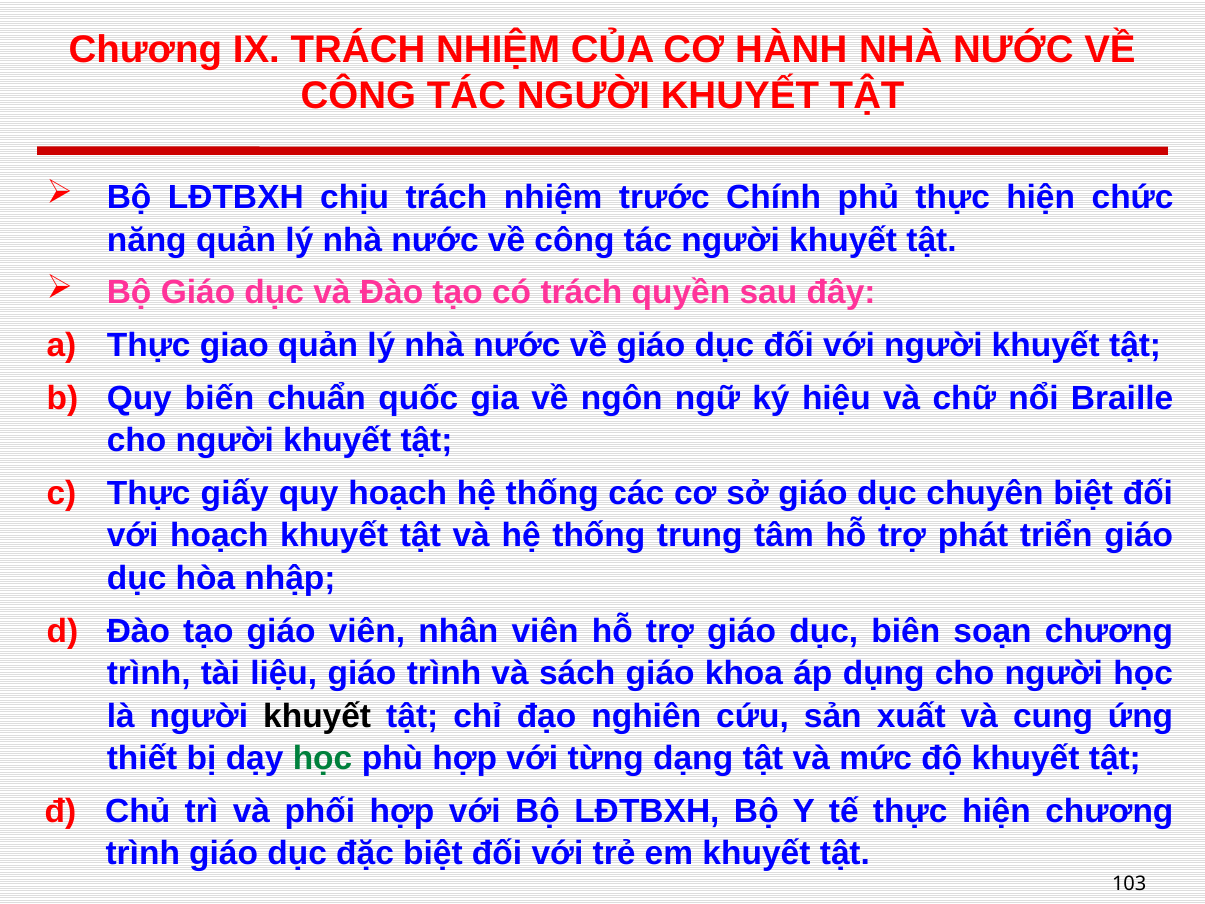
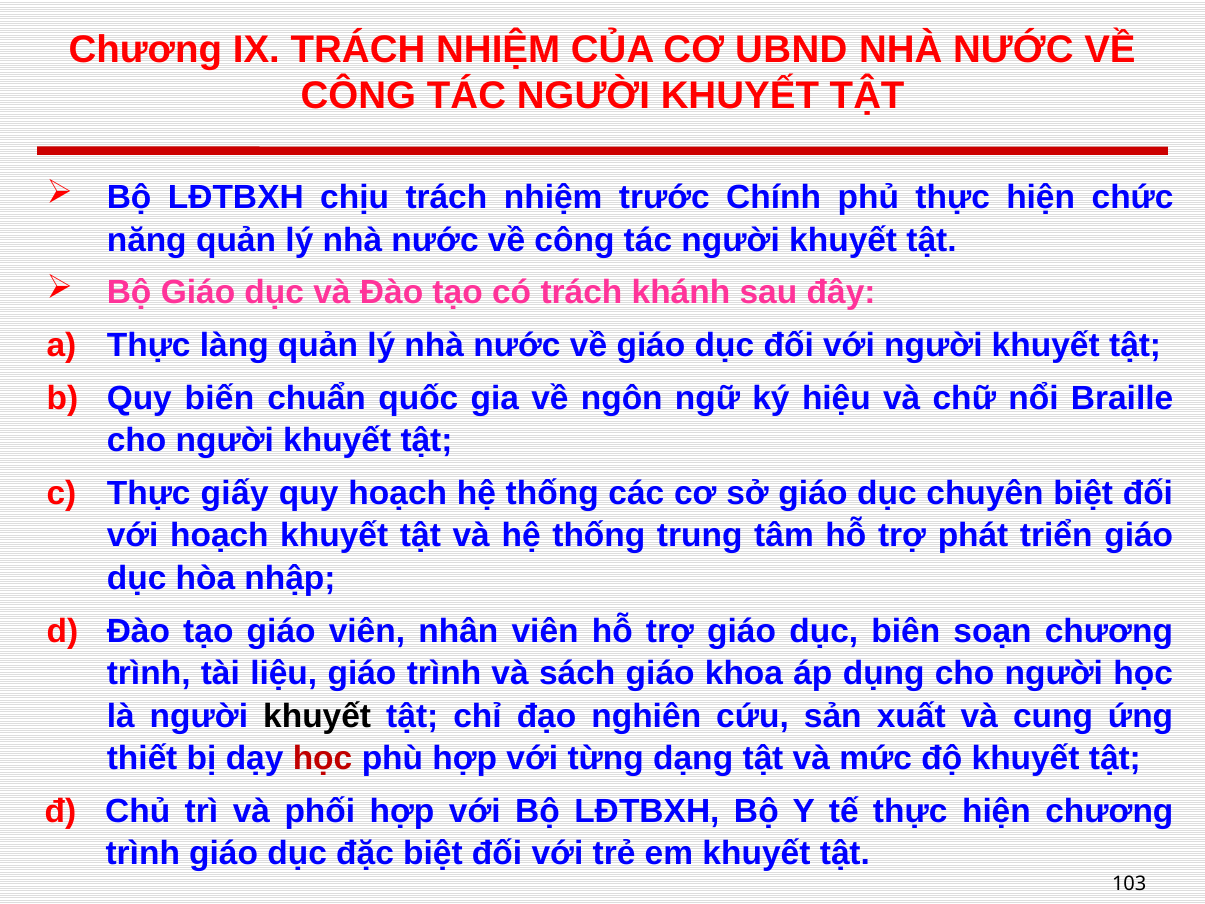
HÀNH: HÀNH -> UBND (791, 50)
quyền: quyền -> khánh (681, 293)
giao: giao -> làng (234, 345)
học colour: green -> red (323, 758)
